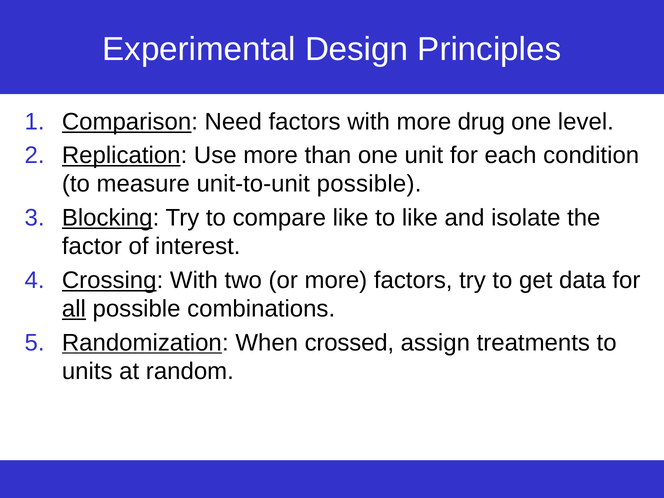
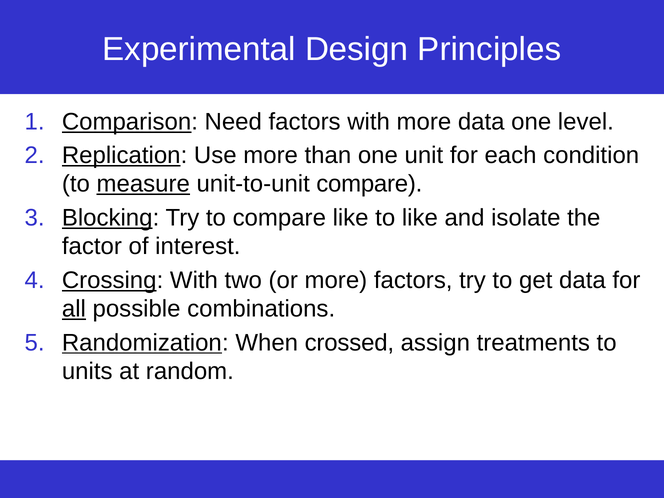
more drug: drug -> data (481, 122)
measure underline: none -> present (143, 184)
unit-to-unit possible: possible -> compare (369, 184)
